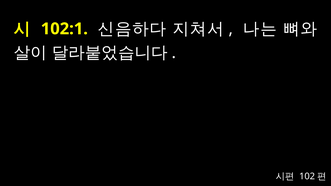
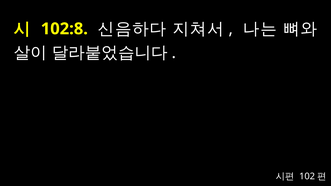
102:1: 102:1 -> 102:8 (64, 29)
